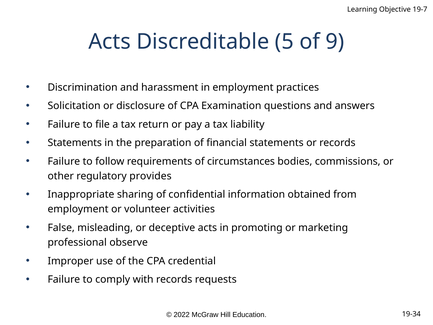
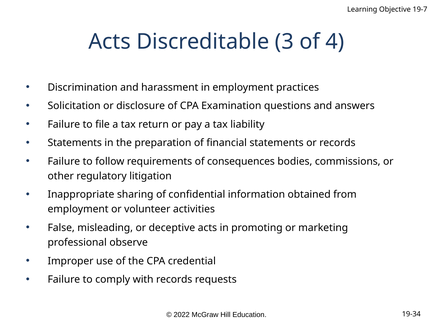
5: 5 -> 3 (284, 42)
9: 9 -> 4 (335, 42)
circumstances: circumstances -> consequences (241, 161)
provides: provides -> litigation (151, 176)
